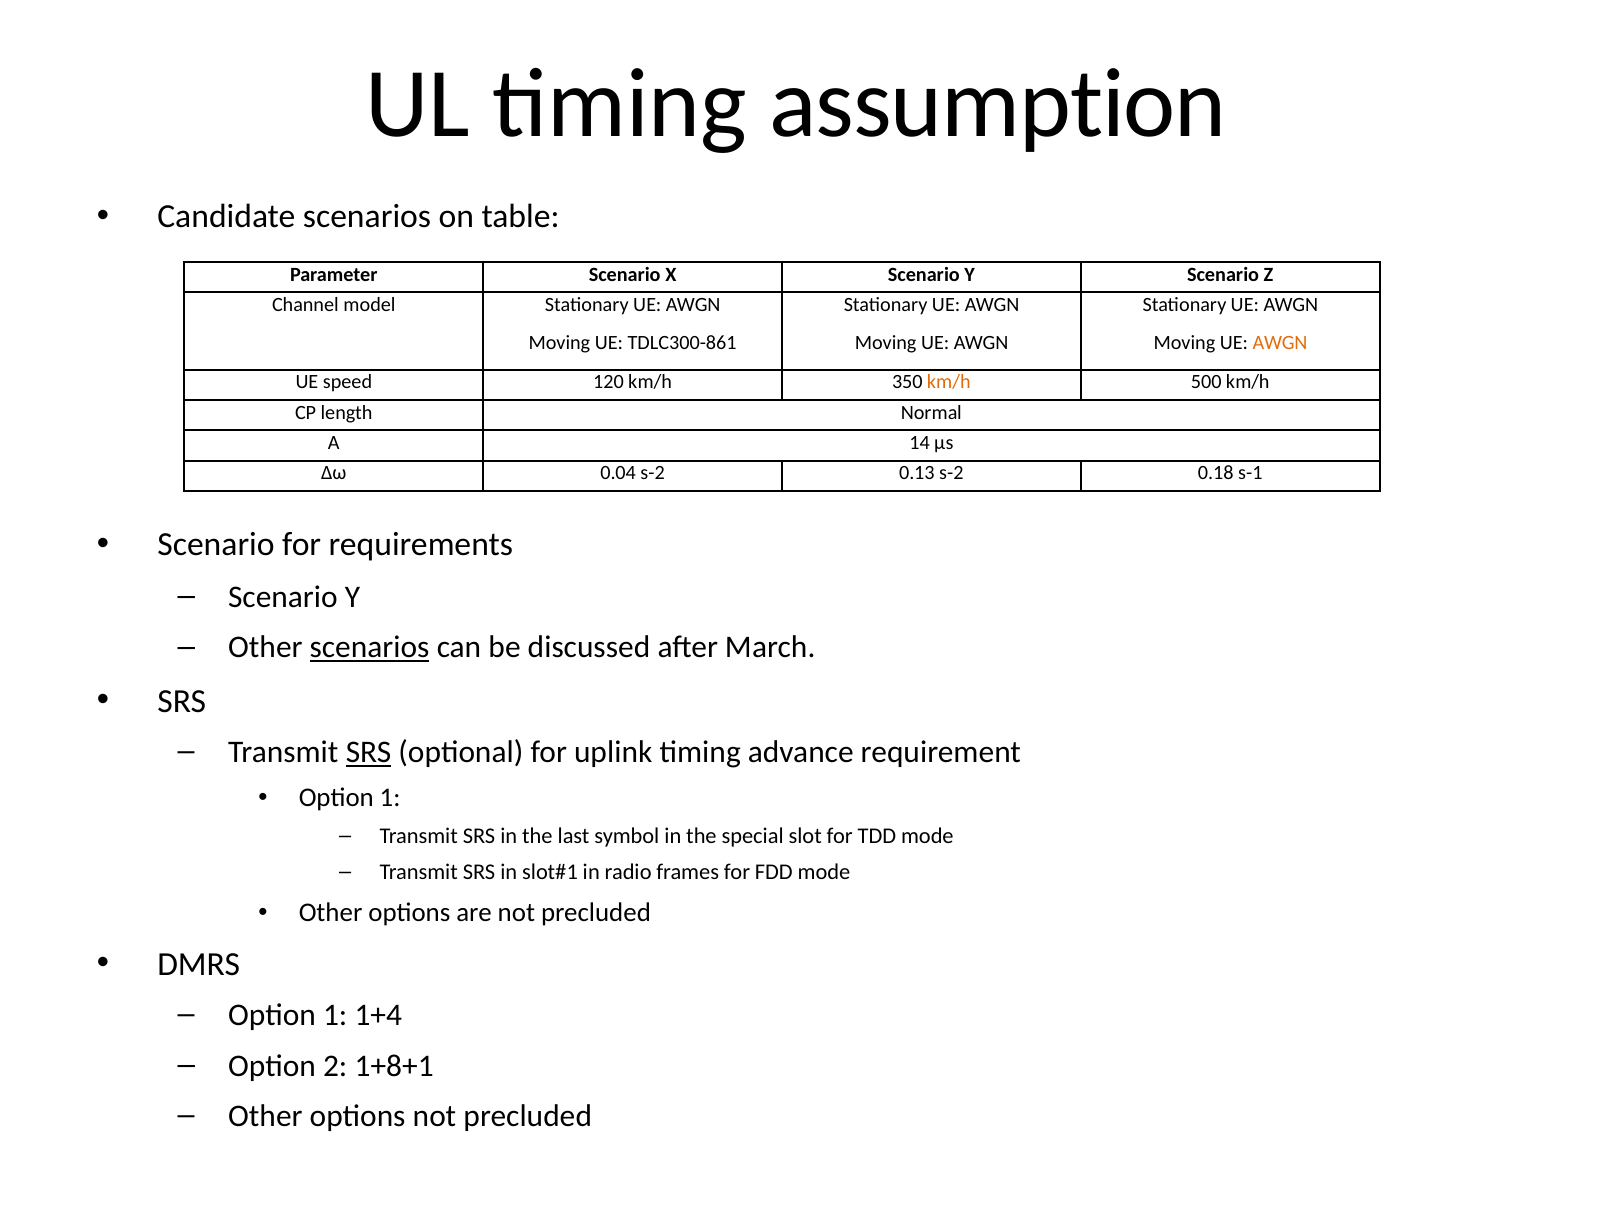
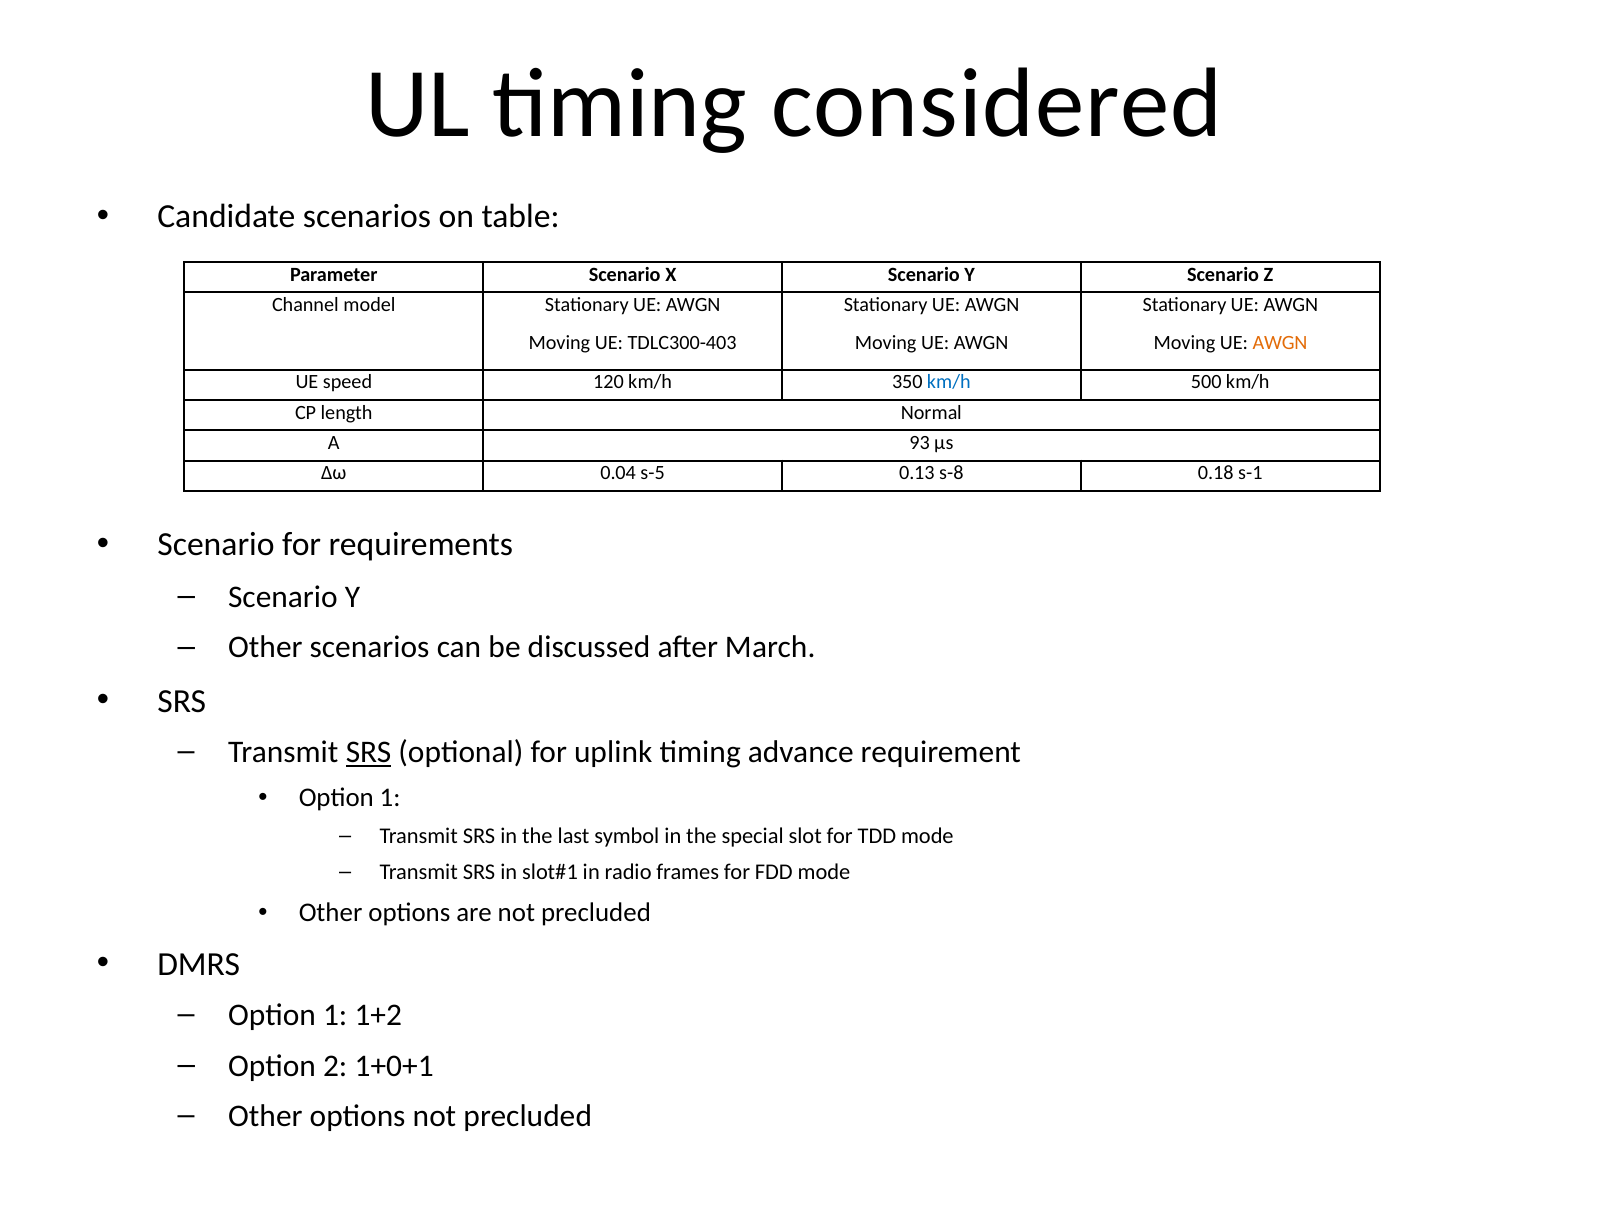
assumption: assumption -> considered (997, 104)
TDLC300-861: TDLC300-861 -> TDLC300-403 (682, 343)
km/h colour: orange -> blue (949, 382)
14: 14 -> 93 (920, 443)
0.04 s-2: s-2 -> s-5 (653, 473)
0.13 s-2: s-2 -> s-8 (951, 473)
scenarios underline: present -> none (370, 648)
1+4: 1+4 -> 1+2 (378, 1016)
1+8+1: 1+8+1 -> 1+0+1 (394, 1066)
